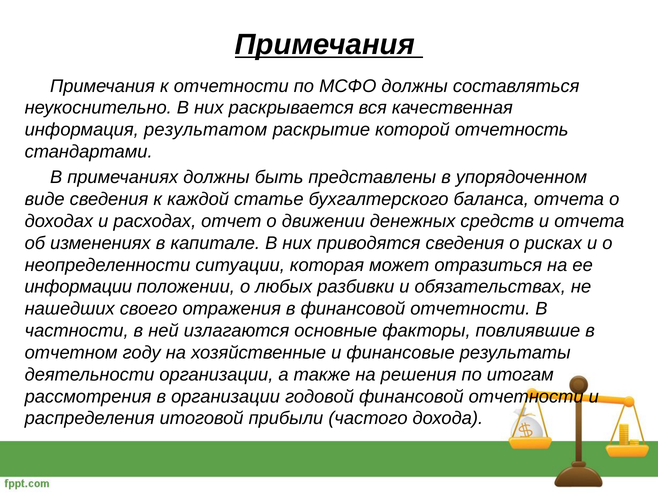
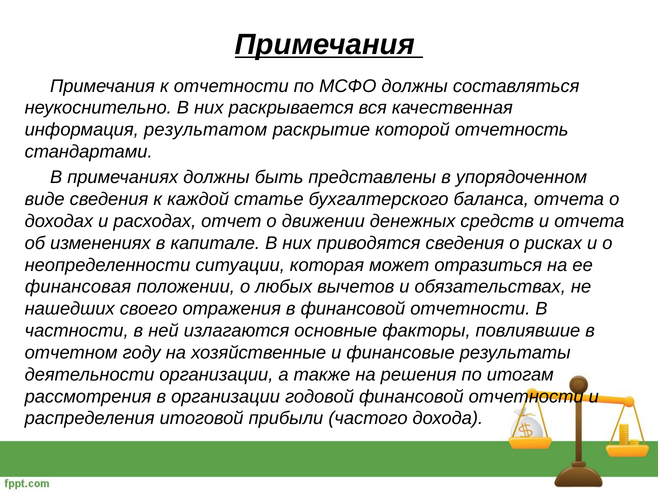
информации: информации -> финансовая (78, 287)
разбивки: разбивки -> вычетов (356, 287)
